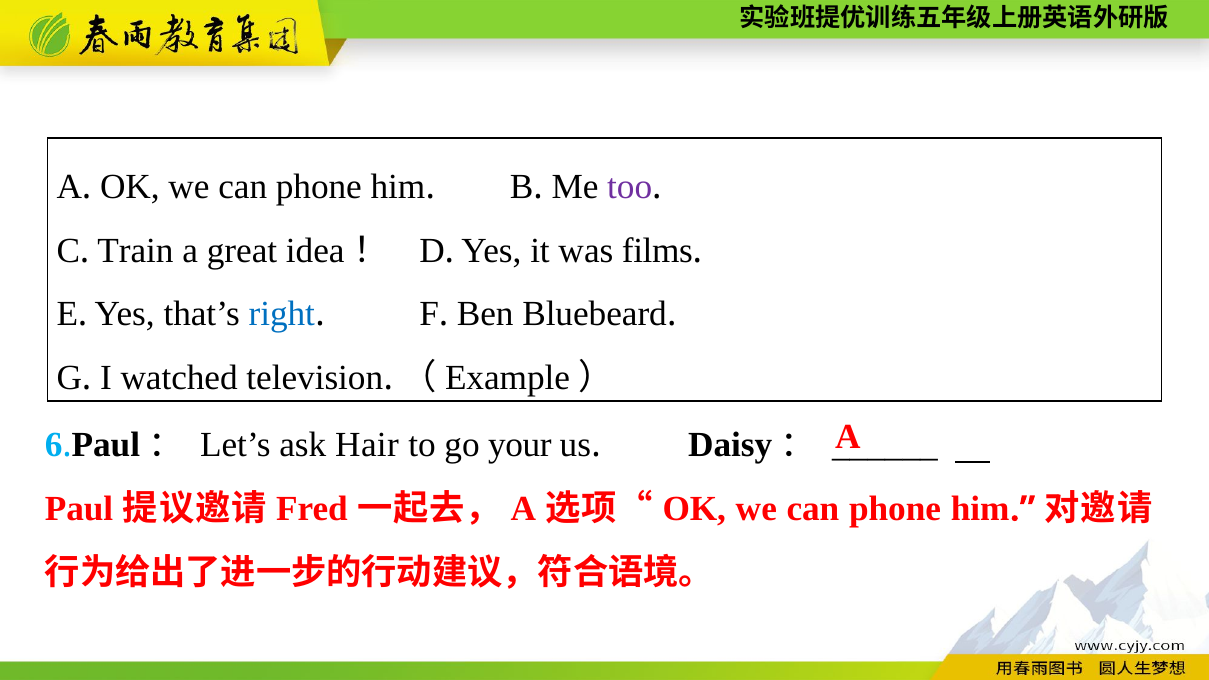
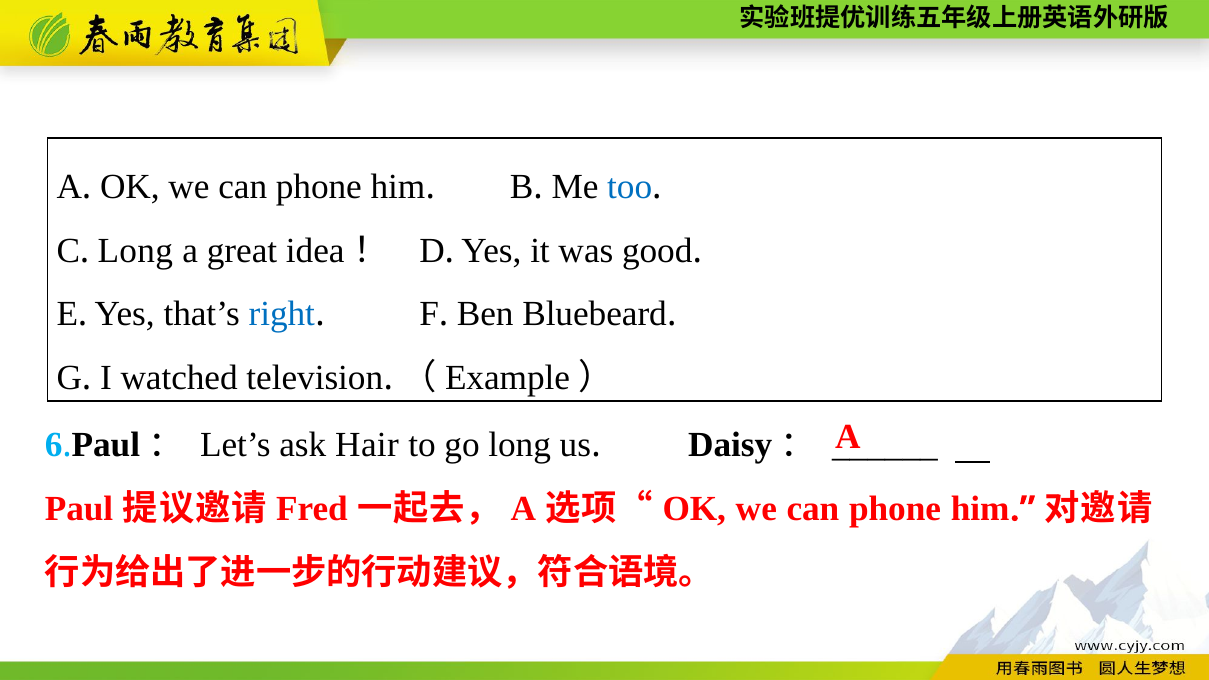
too colour: purple -> blue (630, 187)
Train: Train -> Long (135, 251)
films: films -> good (657, 251)
go your: your -> long (520, 445)
